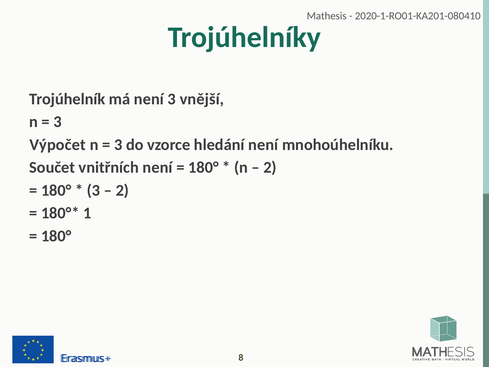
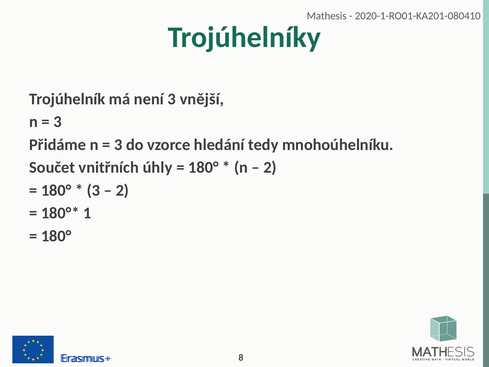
Výpočet: Výpočet -> Přidáme (58, 145)
hledání není: není -> tedy (263, 145)
vnitřních není: není -> úhly (158, 167)
